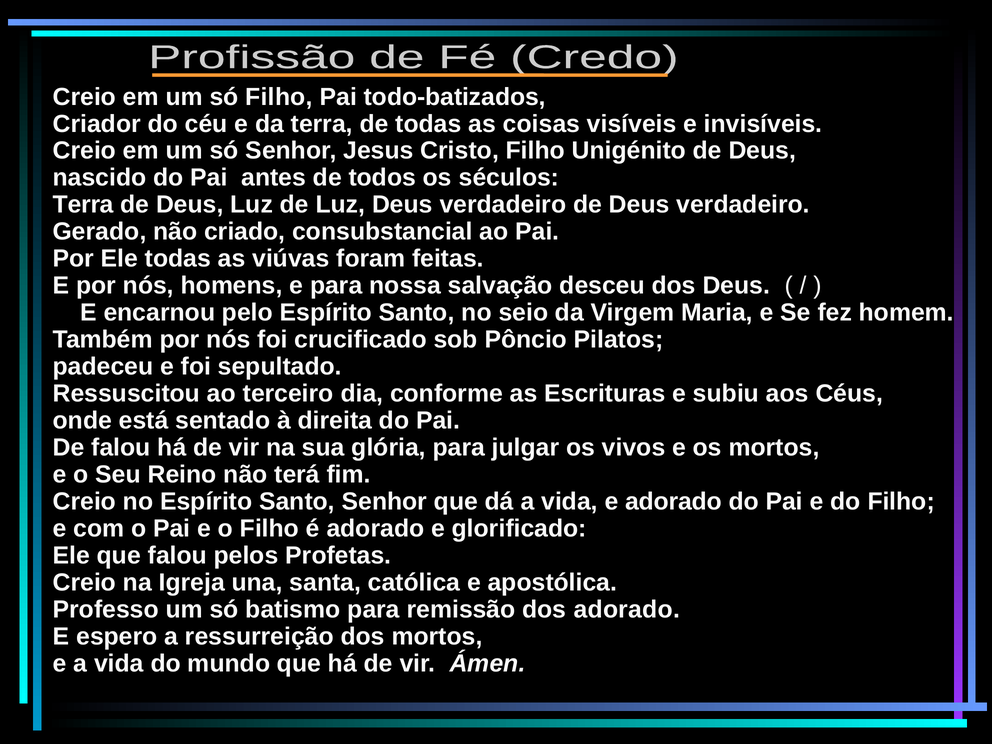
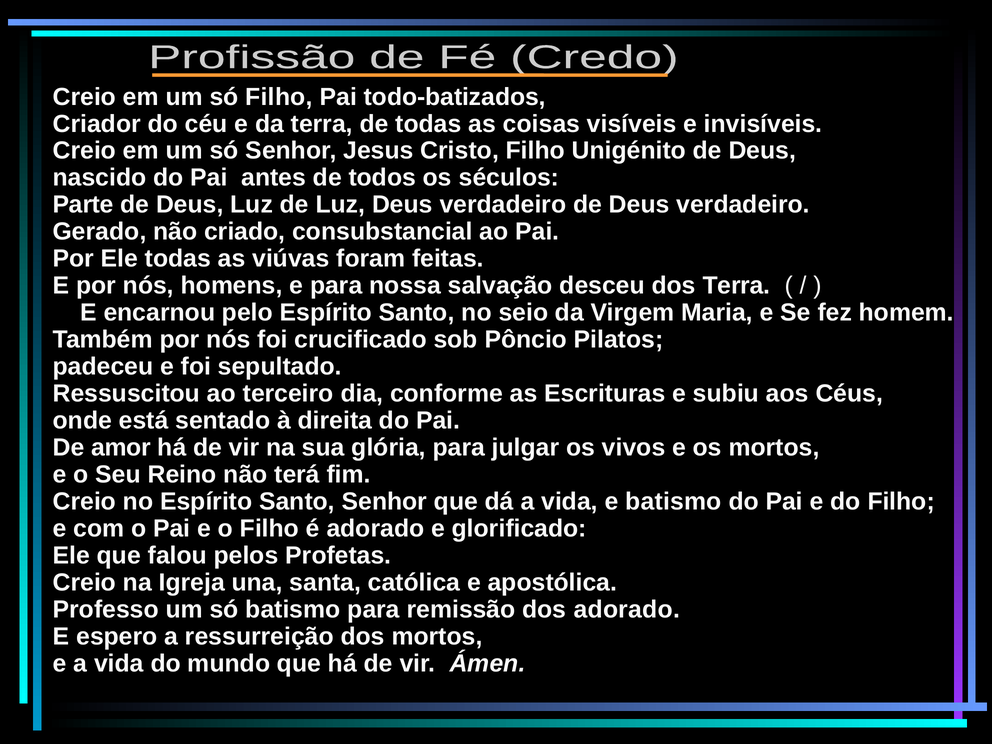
Terra: Terra -> Parte (83, 205)
dos Deus: Deus -> Terra (736, 286)
De falou: falou -> amor (121, 448)
e adorado: adorado -> batismo (673, 502)
